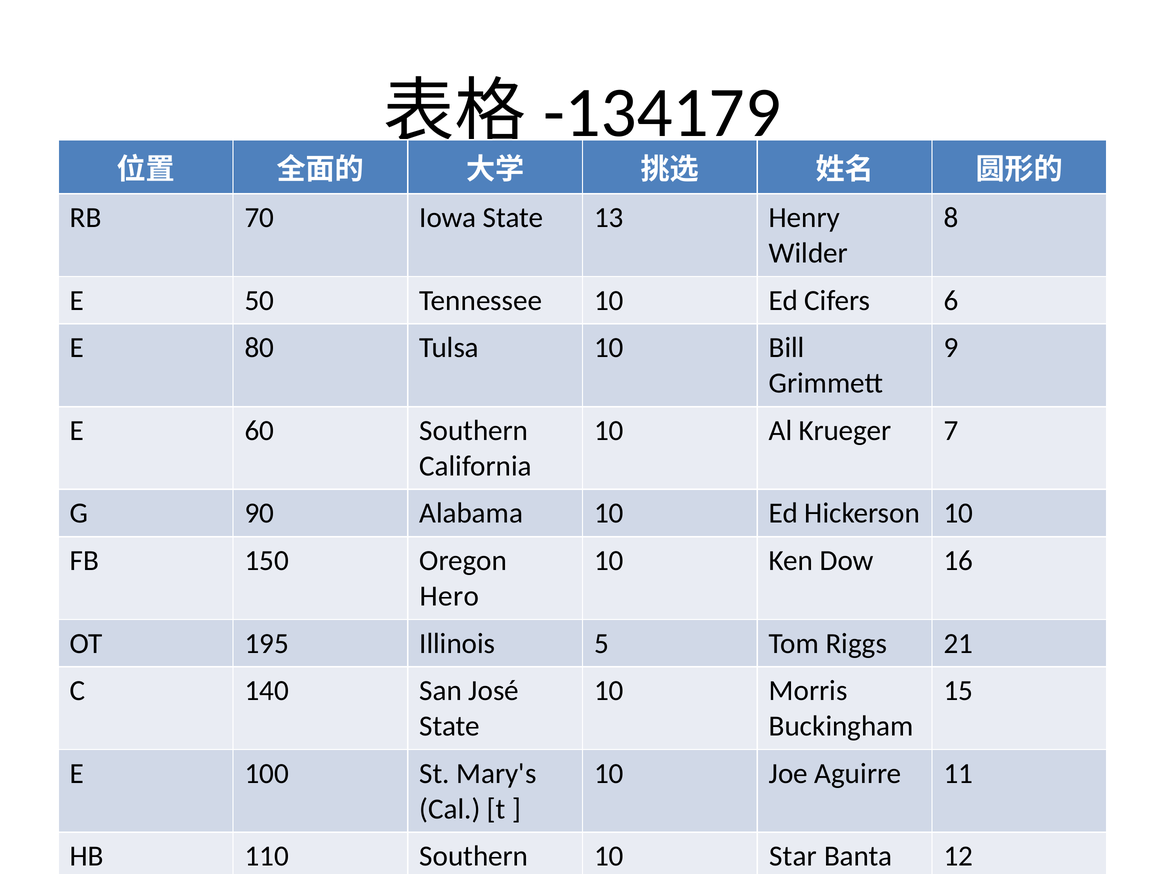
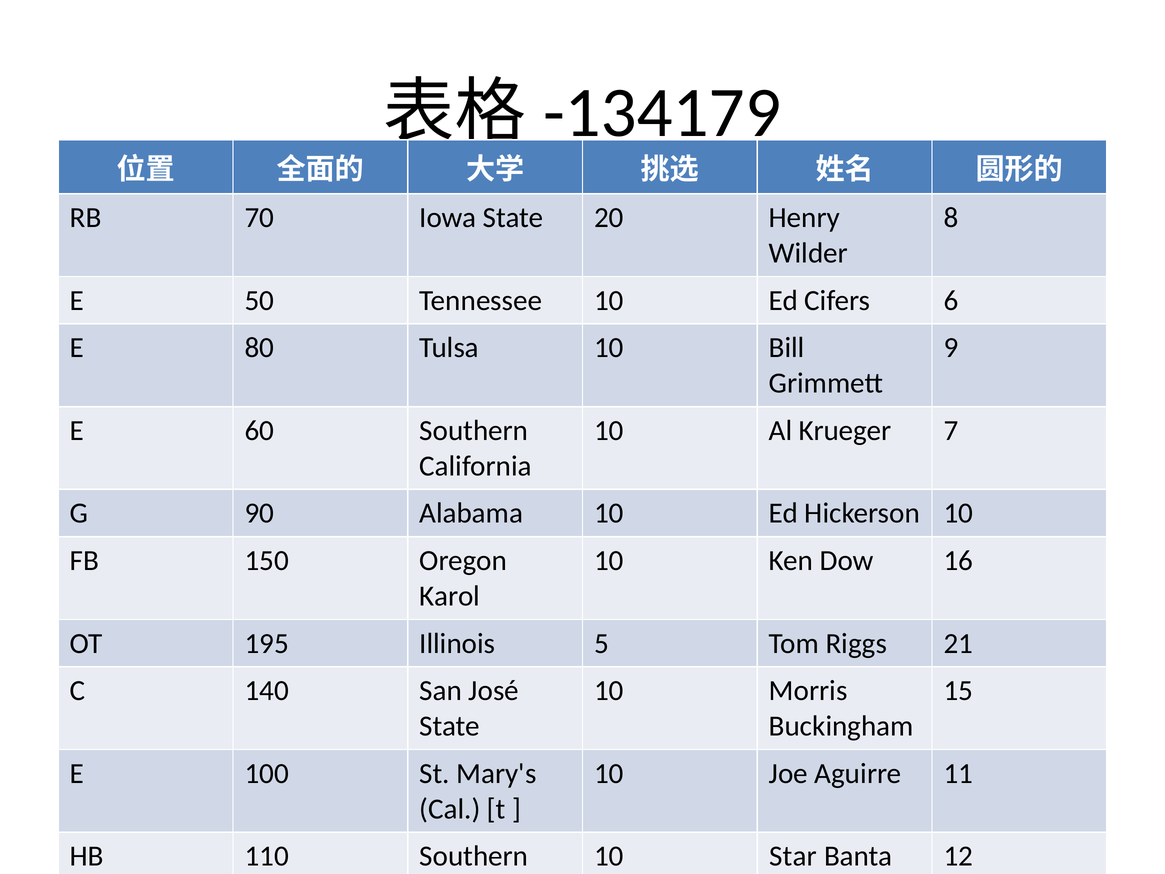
State 13: 13 -> 20 (609, 218)
Hero: Hero -> Karol (450, 596)
